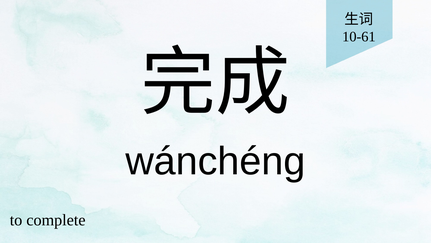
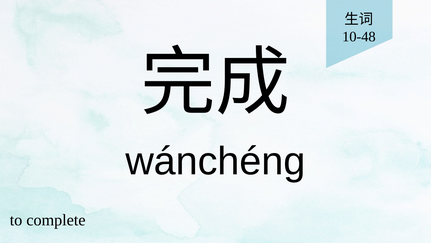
10-61: 10-61 -> 10-48 (359, 37)
